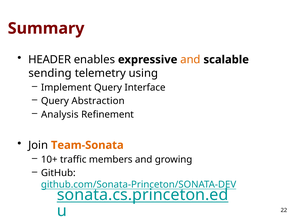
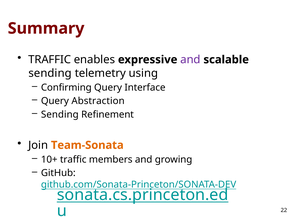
HEADER: HEADER -> TRAFFIC (50, 60)
and colour: orange -> purple (190, 60)
Implement: Implement -> Confirming (66, 88)
Analysis: Analysis -> Sending (60, 115)
